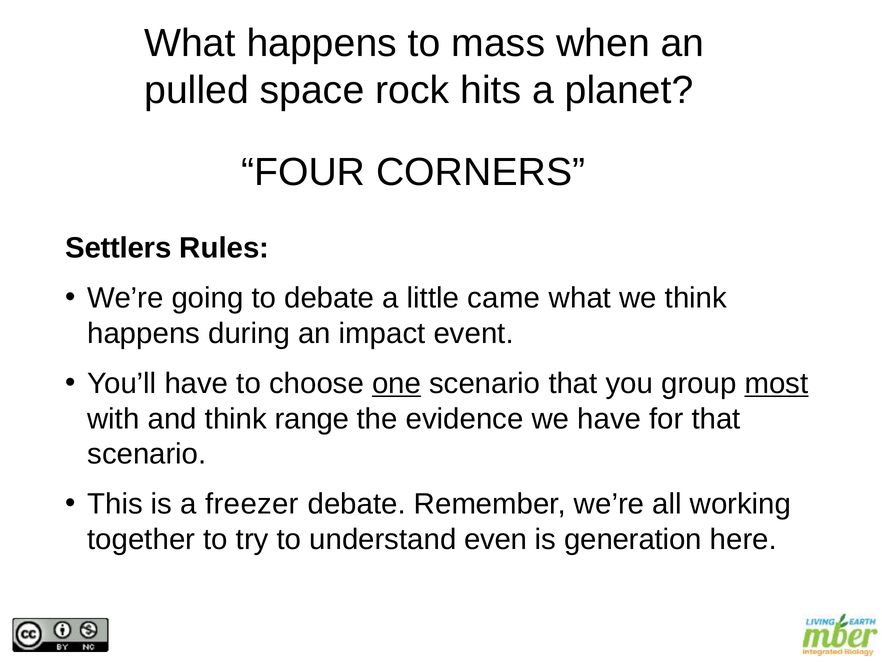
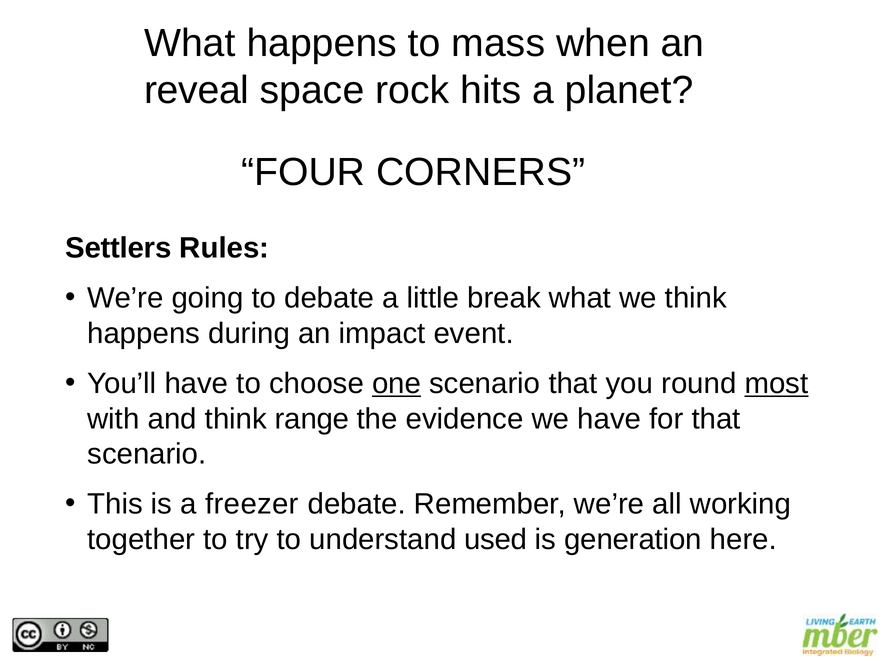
pulled: pulled -> reveal (197, 90)
came: came -> break (504, 298)
group: group -> round (699, 383)
even: even -> used (496, 539)
